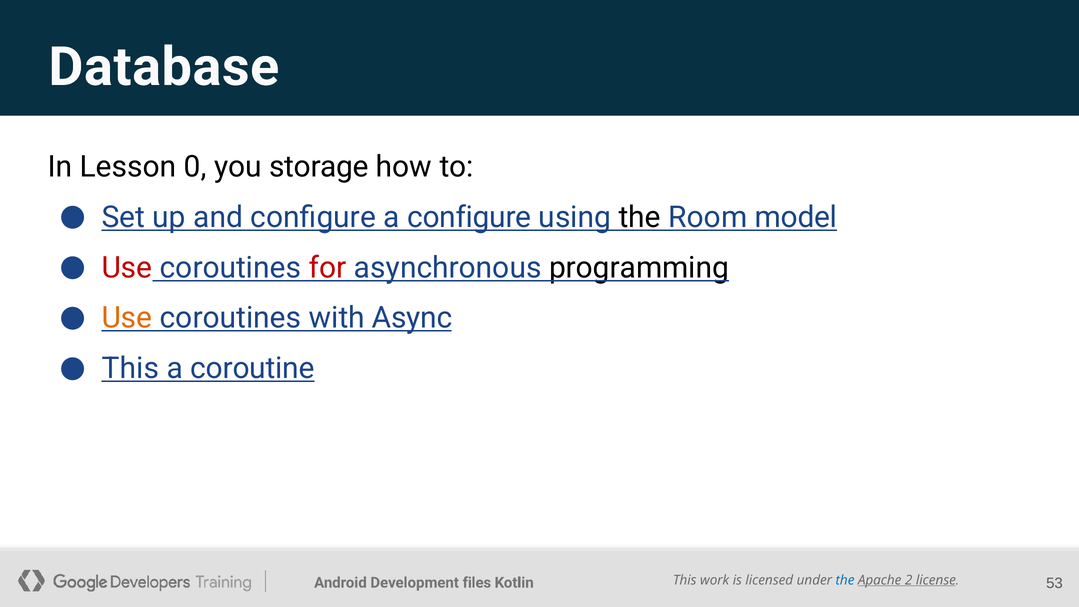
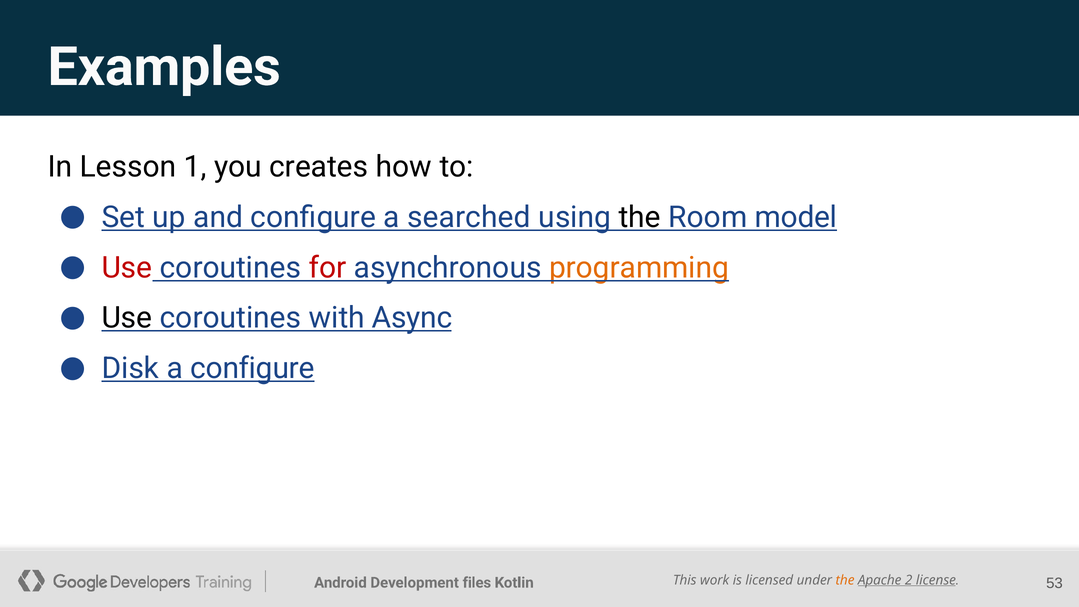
Database: Database -> Examples (164, 67)
0: 0 -> 1 (195, 167)
storage: storage -> creates (319, 167)
a configure: configure -> searched (469, 217)
programming colour: black -> orange (639, 268)
Use colour: orange -> black (127, 318)
This: This -> Disk (130, 368)
a coroutine: coroutine -> configure (252, 368)
the colour: blue -> orange (845, 580)
